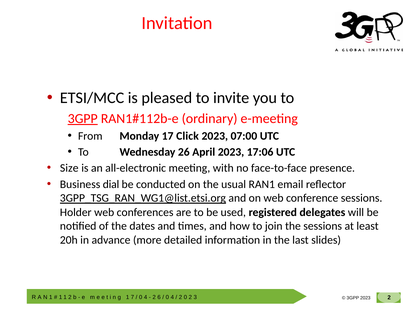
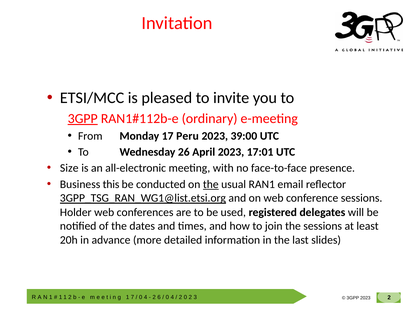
Click: Click -> Peru (188, 136)
07:00: 07:00 -> 39:00 (244, 136)
17:06: 17:06 -> 17:01 (260, 152)
dial: dial -> this (111, 184)
the underline: none -> present (211, 184)
